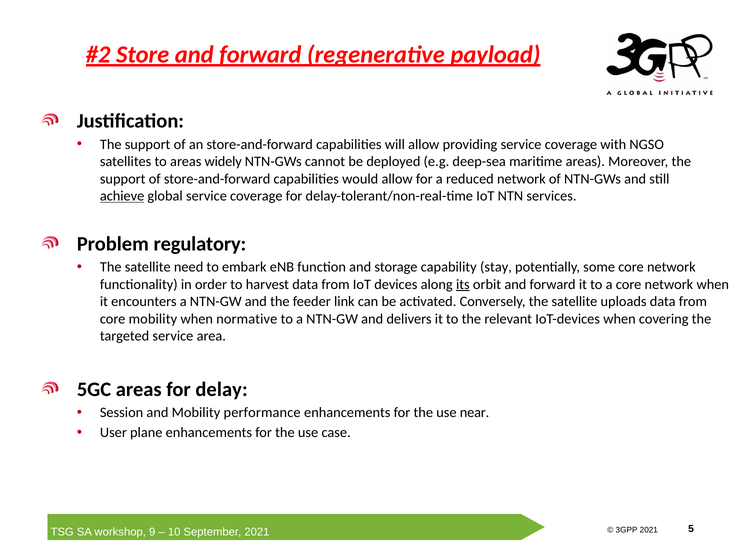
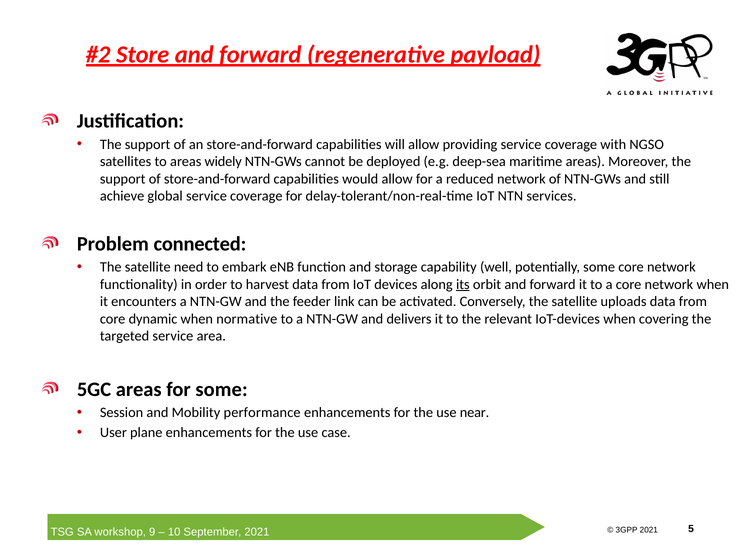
achieve underline: present -> none (122, 196)
regulatory: regulatory -> connected (200, 244)
stay: stay -> well (496, 267)
core mobility: mobility -> dynamic (153, 319)
for delay: delay -> some (222, 389)
